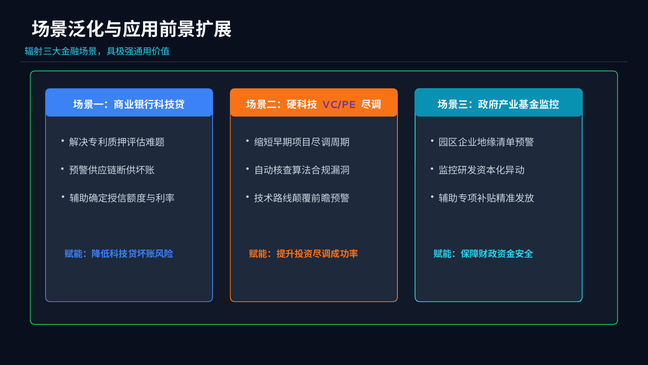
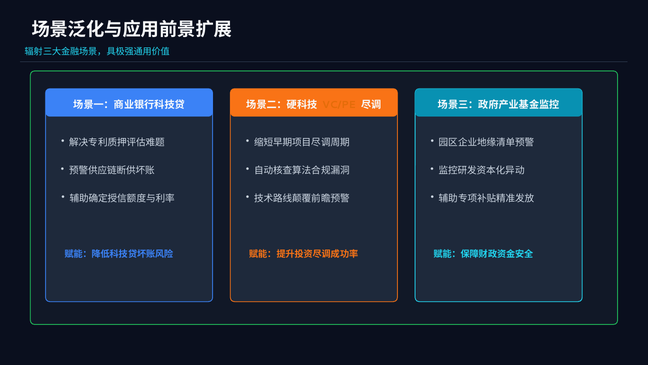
VC/PE colour: purple -> orange (339, 105)
